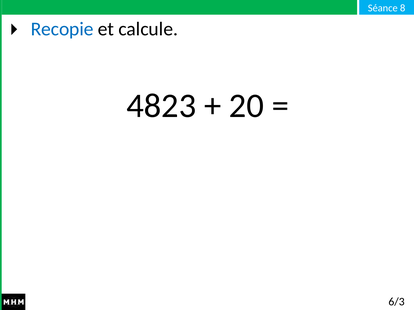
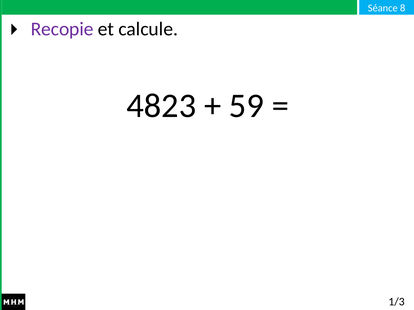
Recopie colour: blue -> purple (62, 29)
20: 20 -> 59 (246, 106)
6/3: 6/3 -> 1/3 (397, 302)
